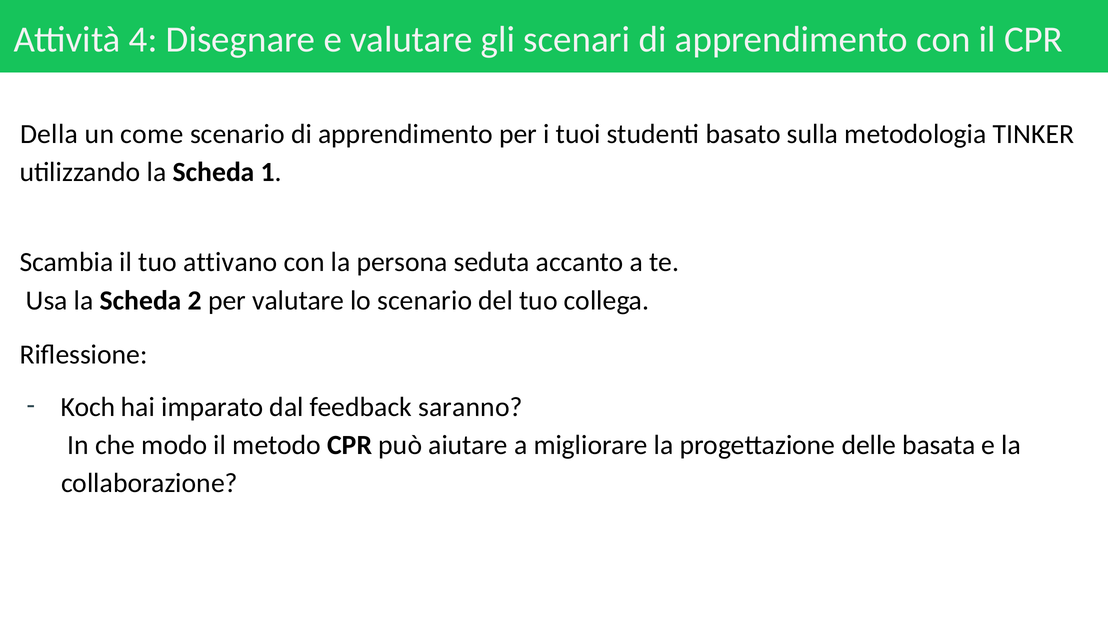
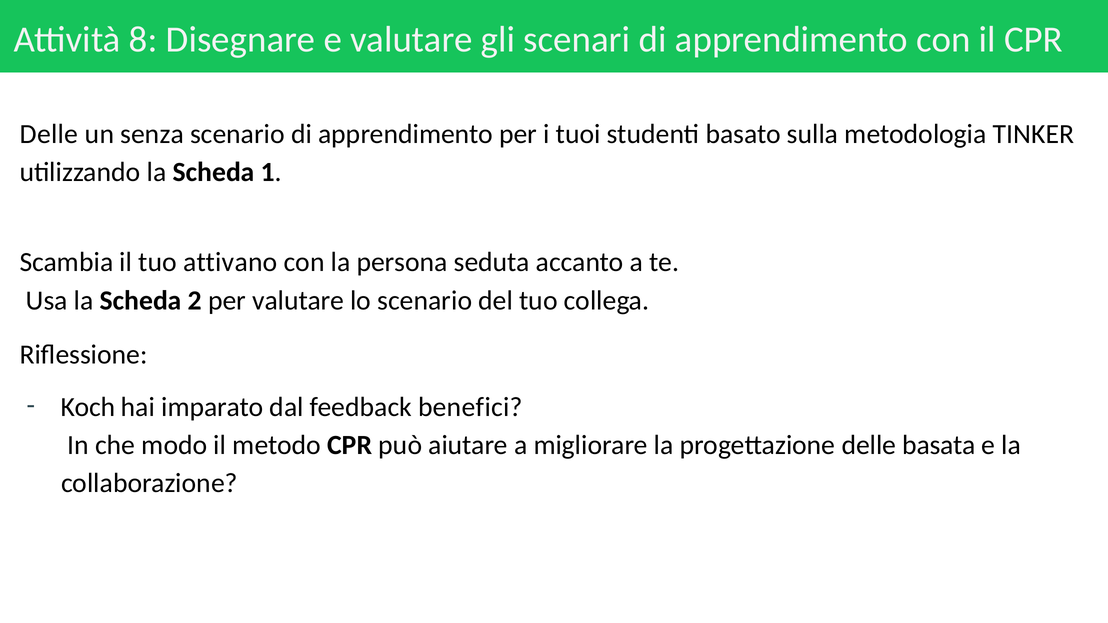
4: 4 -> 8 (143, 40)
Della: Della -> Delle (49, 134)
come: come -> senza (152, 134)
saranno: saranno -> benefici (470, 407)
